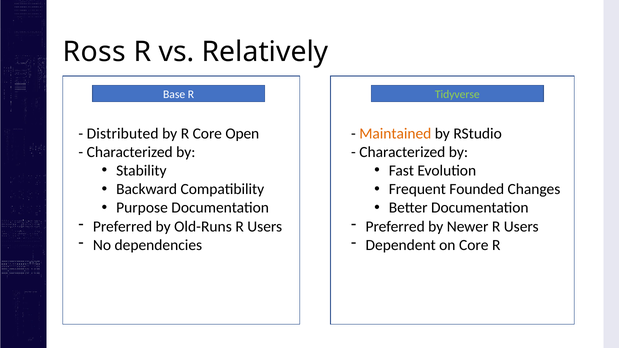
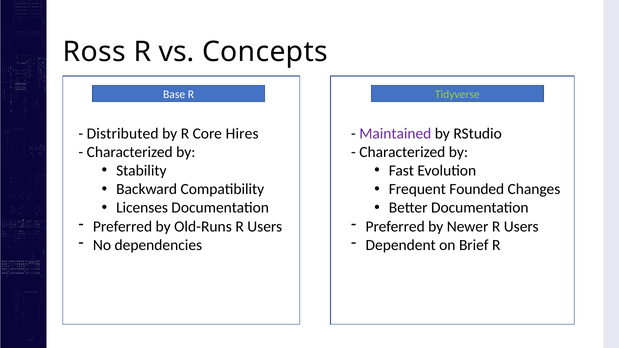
Relatively: Relatively -> Concepts (265, 52)
Open: Open -> Hires (242, 134)
Maintained colour: orange -> purple (395, 134)
Purpose: Purpose -> Licenses (142, 208)
on Core: Core -> Brief (474, 245)
